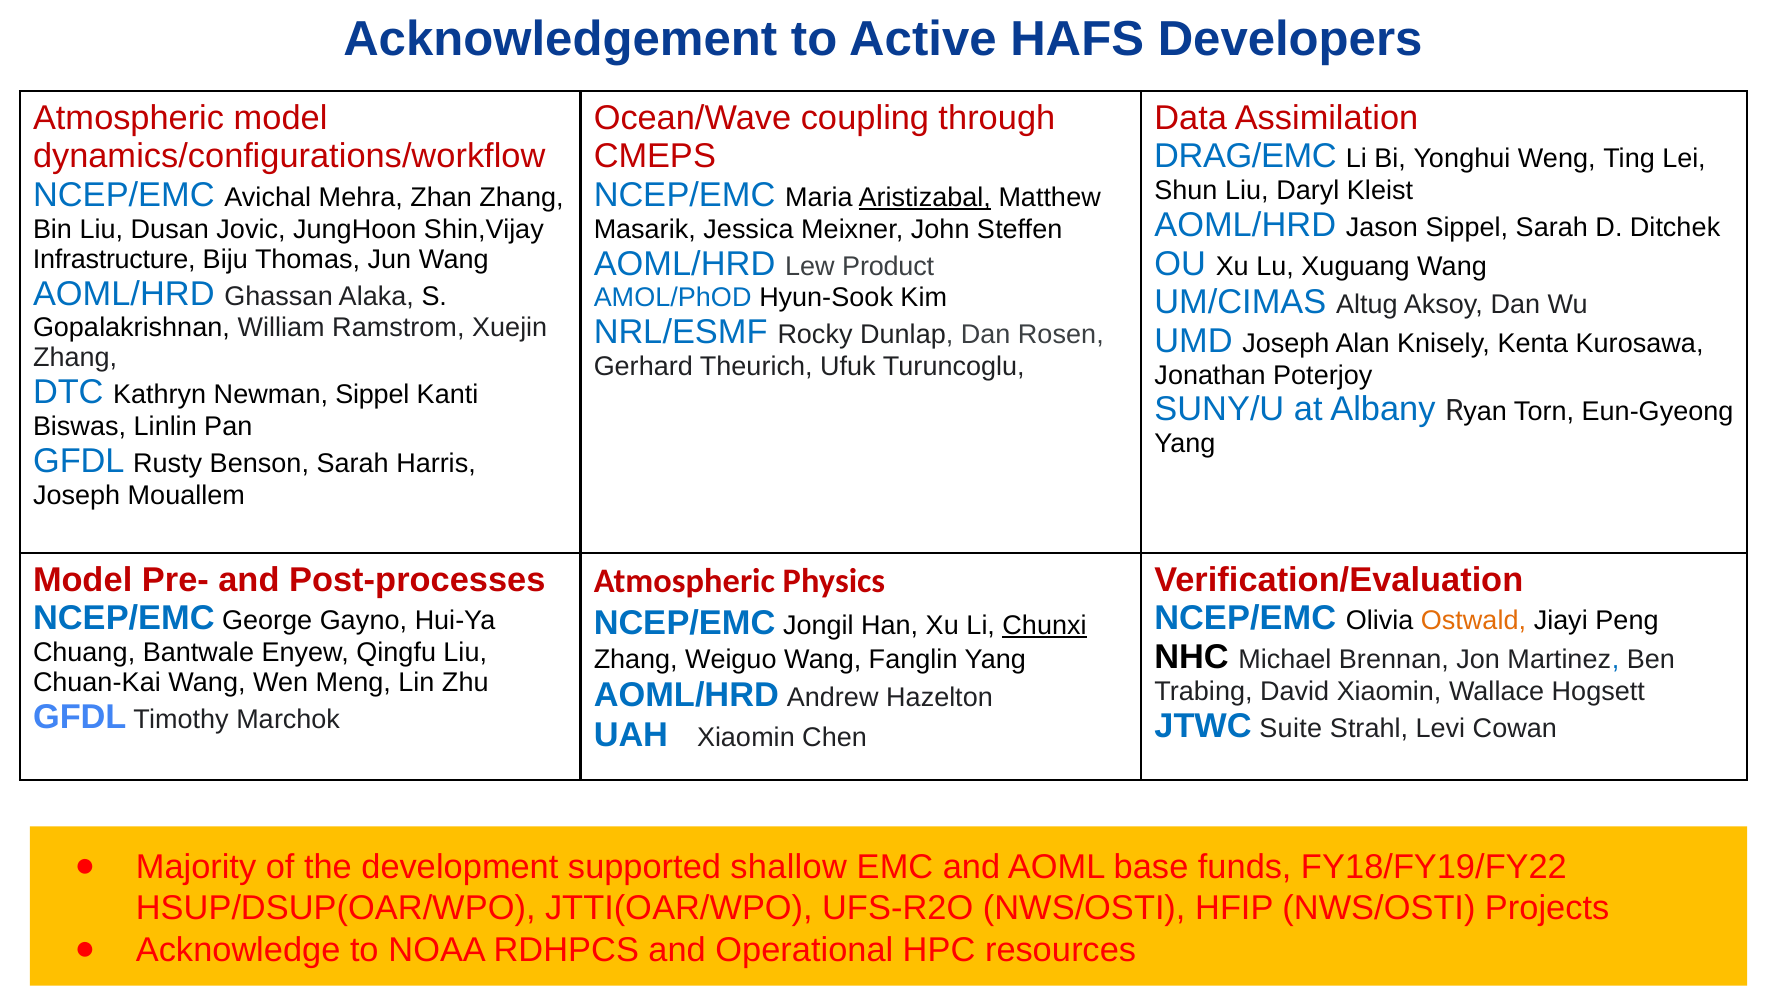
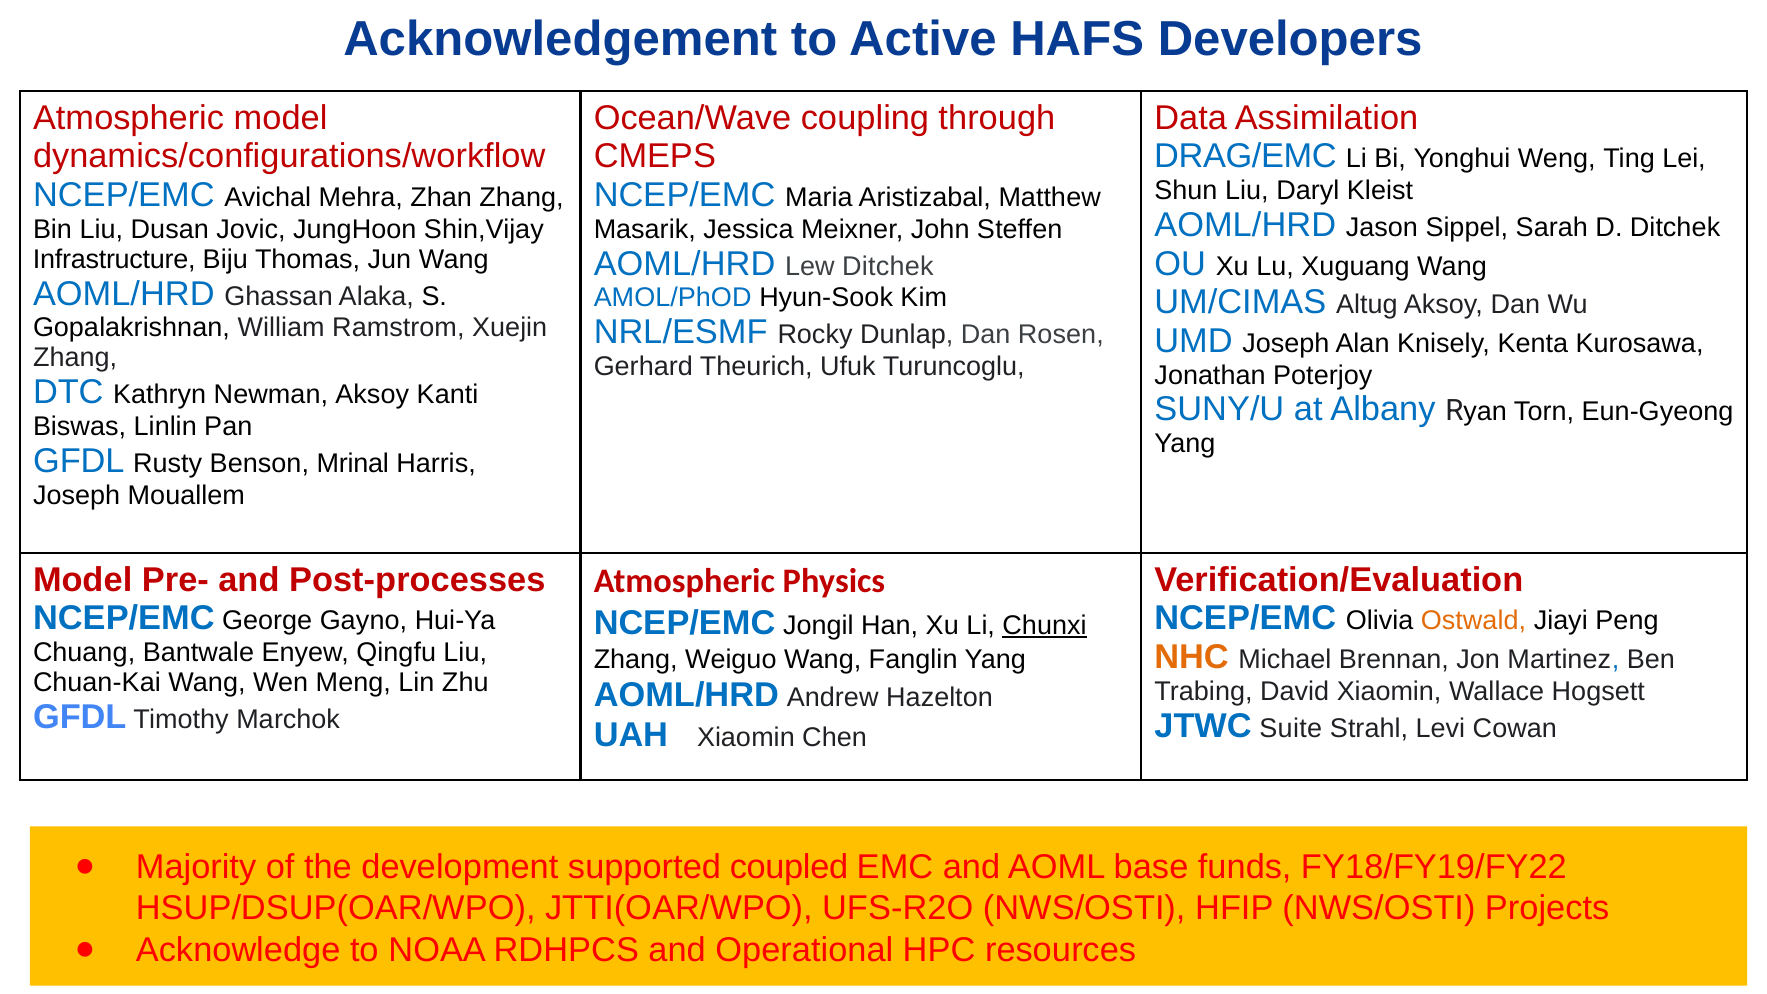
Aristizabal underline: present -> none (925, 197)
Lew Product: Product -> Ditchek (888, 266)
Newman Sippel: Sippel -> Aksoy (372, 395)
Benson Sarah: Sarah -> Mrinal (353, 464)
NHC colour: black -> orange (1192, 657)
shallow: shallow -> coupled (789, 867)
